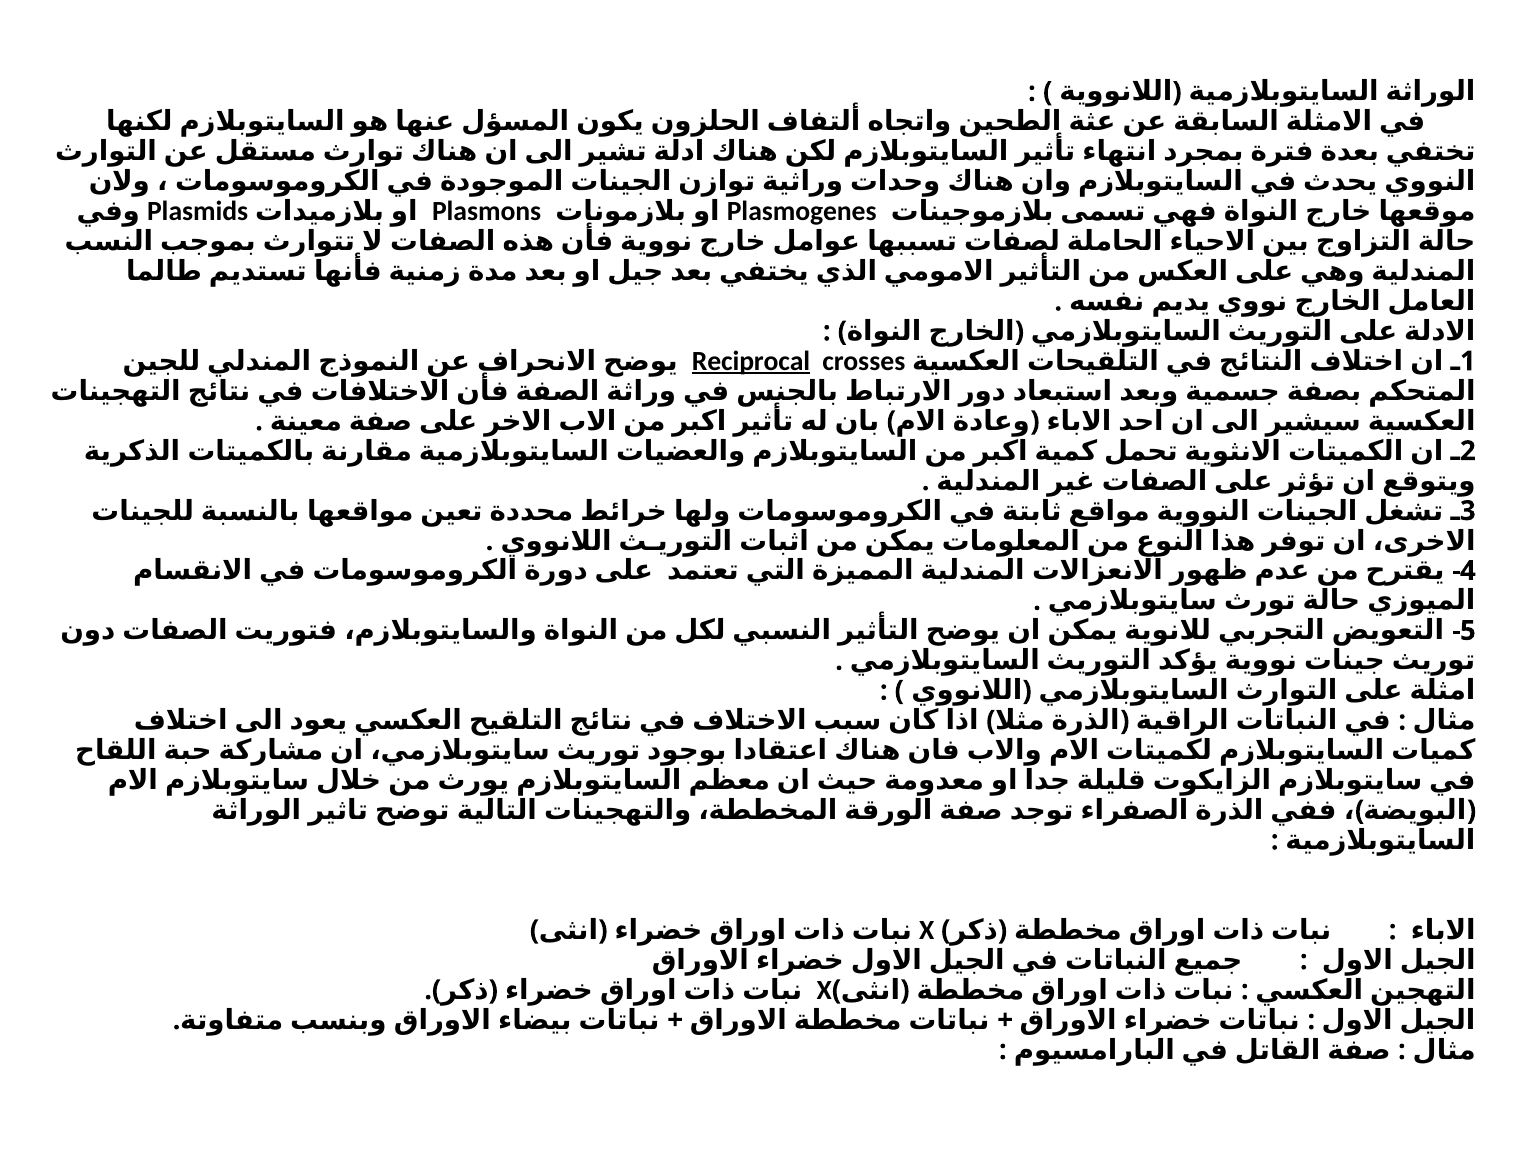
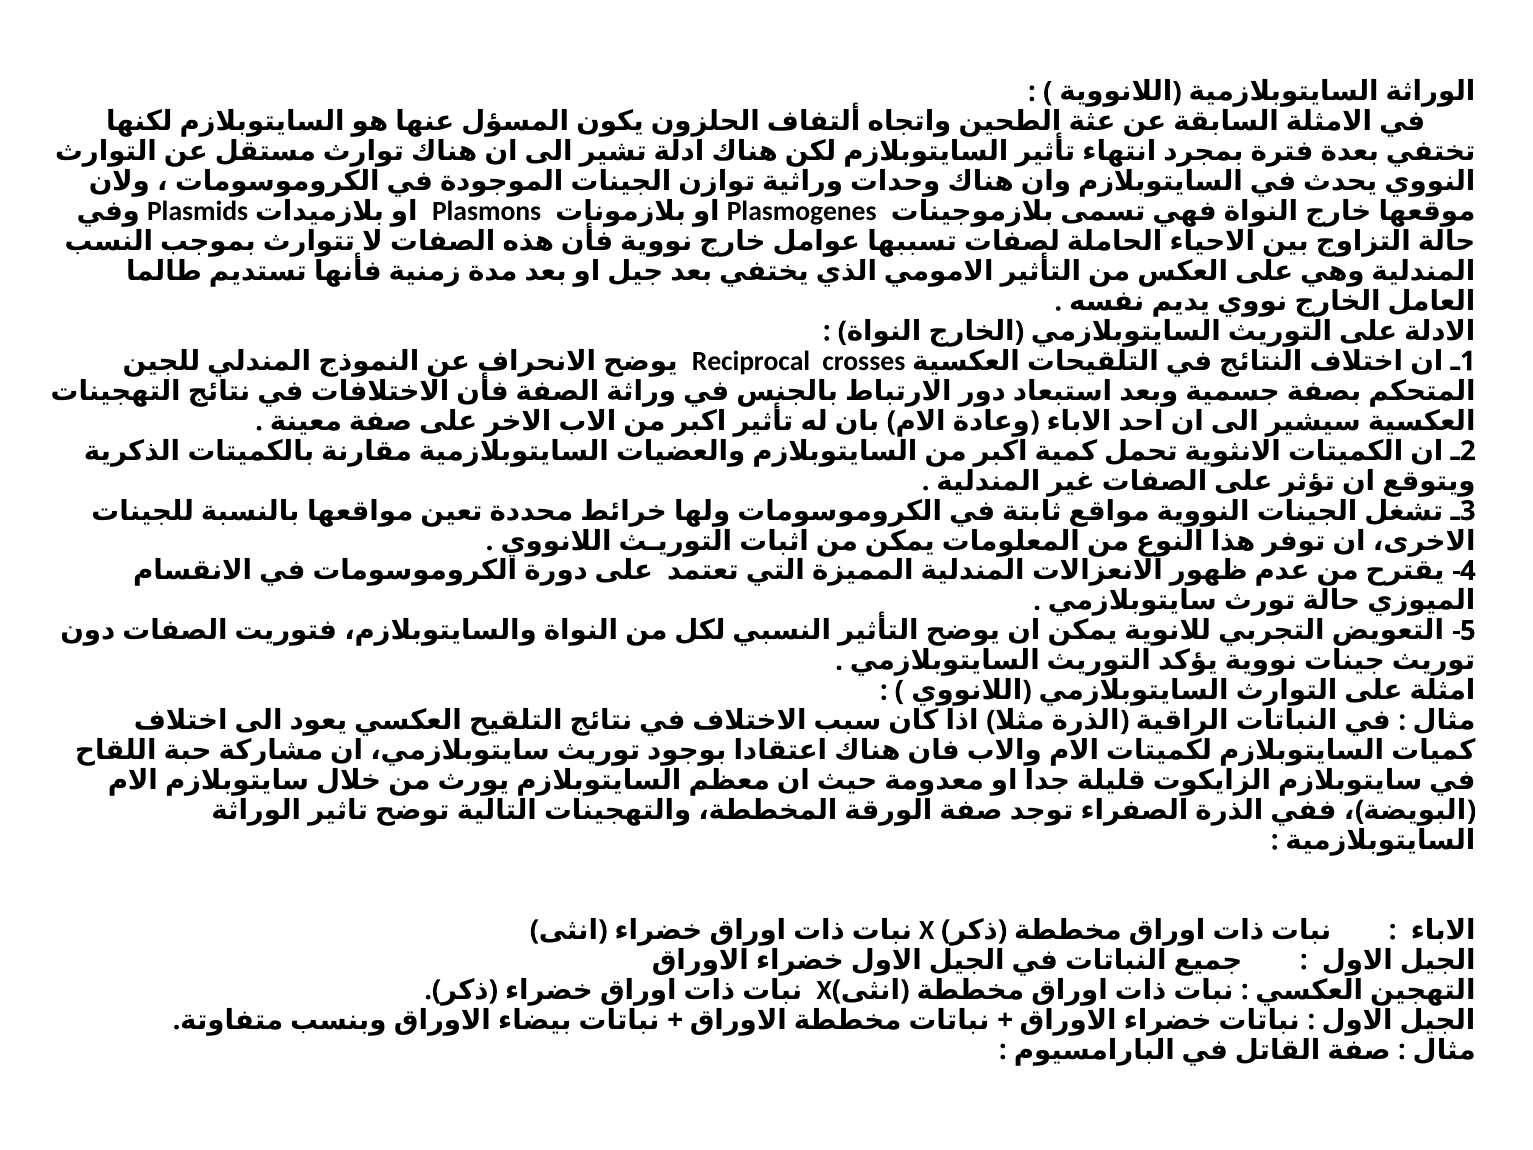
Reciprocal underline: present -> none (751, 361)
